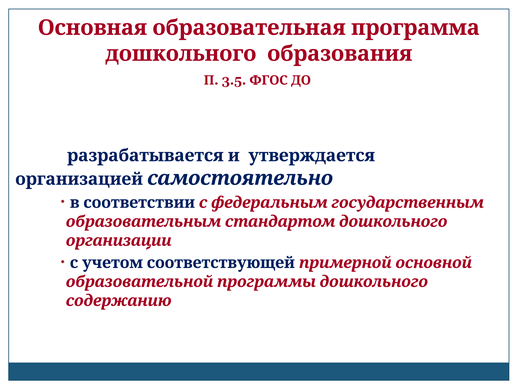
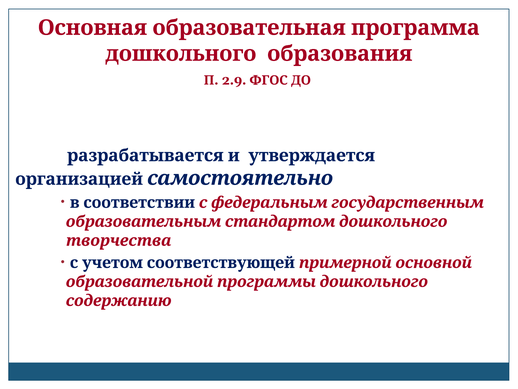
3.5: 3.5 -> 2.9 (234, 80)
организации: организации -> творчества (119, 240)
